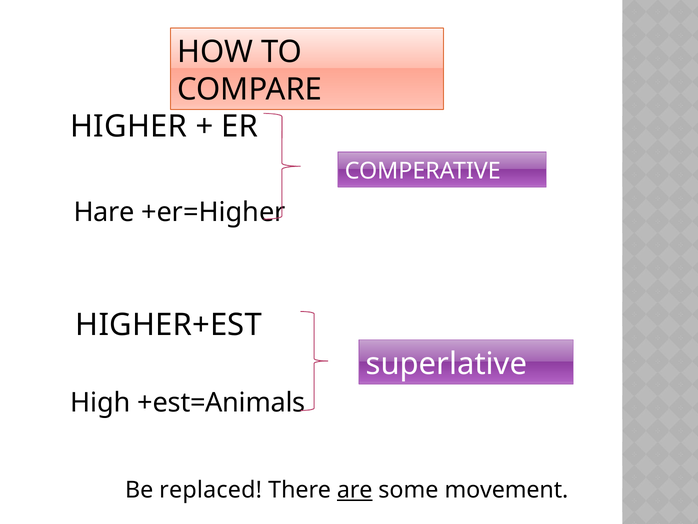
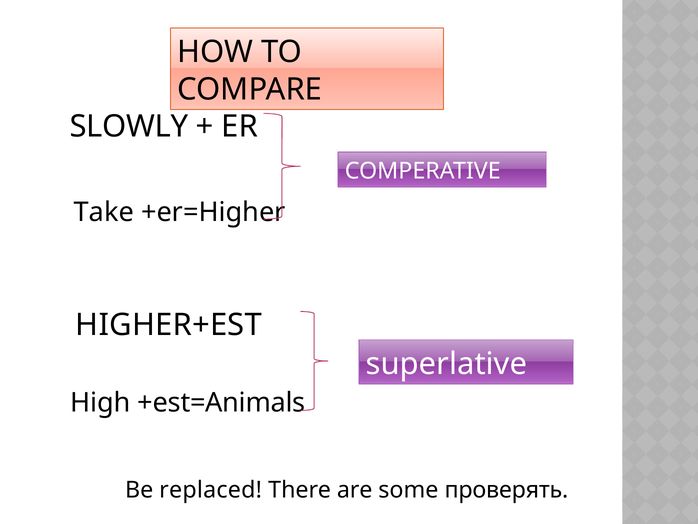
HIGHER: HIGHER -> SLOWLY (129, 127)
Hare: Hare -> Take (104, 212)
are underline: present -> none (355, 490)
movement: movement -> проверять (506, 490)
